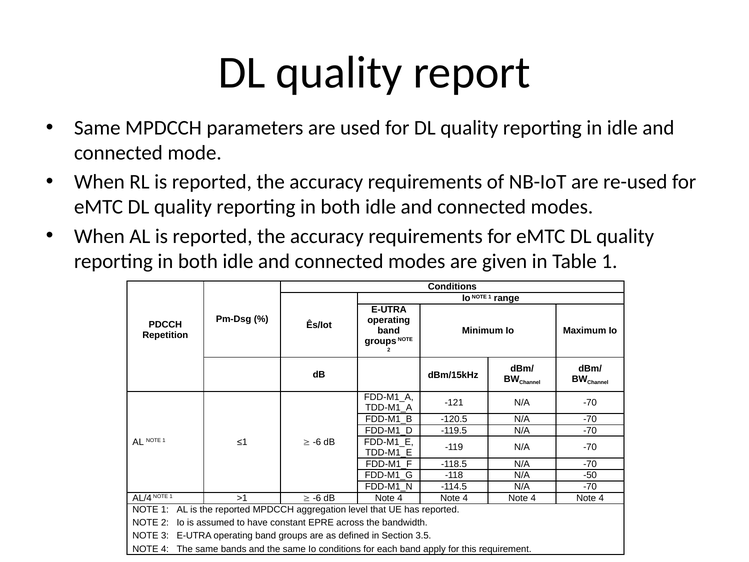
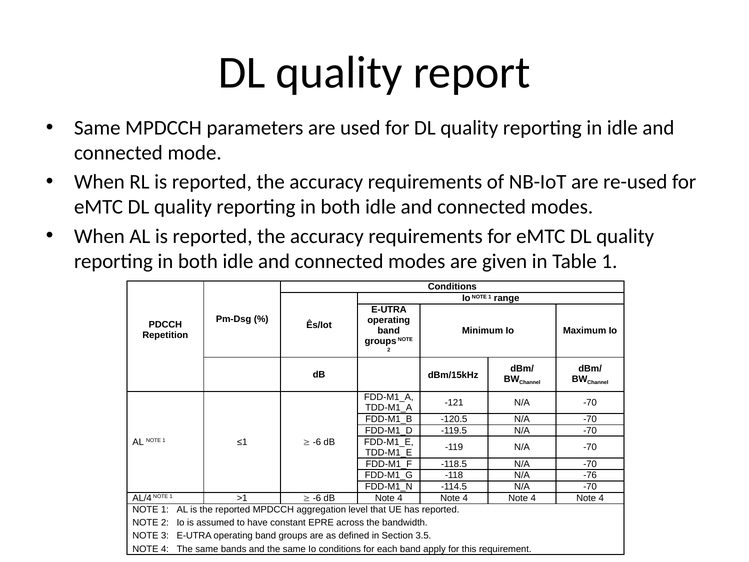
-50: -50 -> -76 (590, 475)
